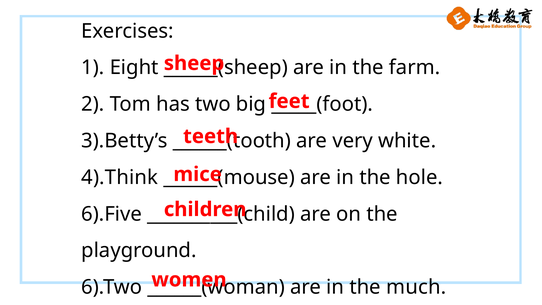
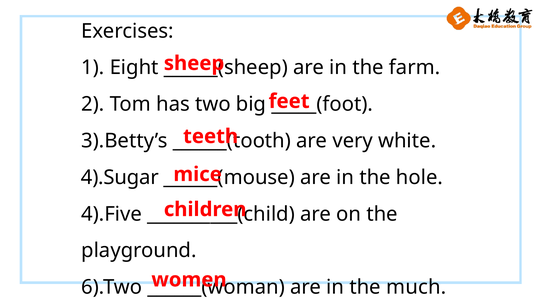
4).Think: 4).Think -> 4).Sugar (120, 177)
6).Five: 6).Five -> 4).Five (112, 214)
